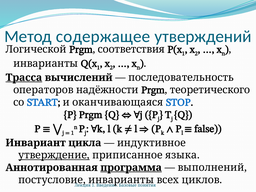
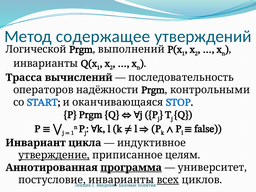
соответствия: соответствия -> выполнений (131, 49)
Трасса underline: present -> none (24, 78)
теоретического: теоретического -> контрольными (210, 90)
языка: языка -> целям (183, 155)
выполнений: выполнений -> университет (212, 168)
всех underline: none -> present (168, 180)
